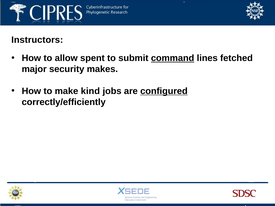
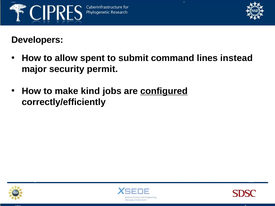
Instructors: Instructors -> Developers (37, 40)
command underline: present -> none (173, 58)
fetched: fetched -> instead (236, 58)
makes: makes -> permit (102, 69)
